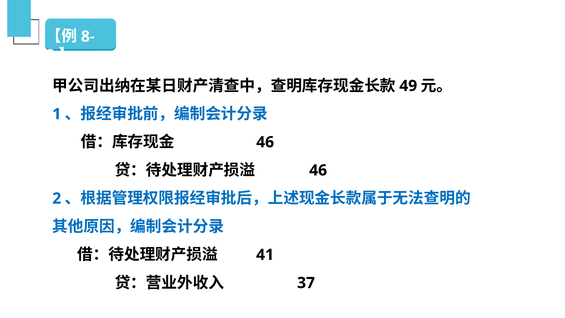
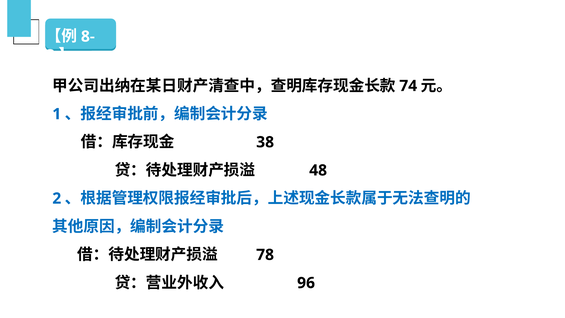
49: 49 -> 74 (408, 86)
46: 46 -> 38 (265, 142)
46: 46 -> 48 (318, 170)
41: 41 -> 78 (265, 255)
37: 37 -> 96 (306, 283)
